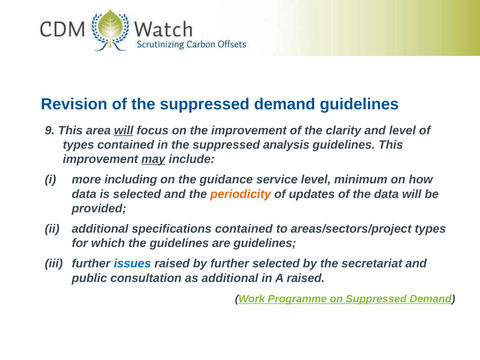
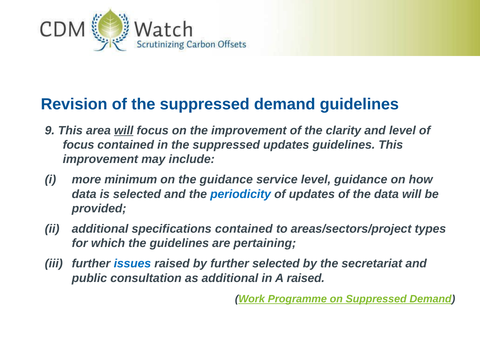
types: types -> focus (79, 145)
suppressed analysis: analysis -> updates (286, 145)
may underline: present -> none (153, 159)
including: including -> minimum (131, 180)
level minimum: minimum -> guidance (361, 180)
periodicity colour: orange -> blue (241, 194)
are guidelines: guidelines -> pertaining (265, 243)
